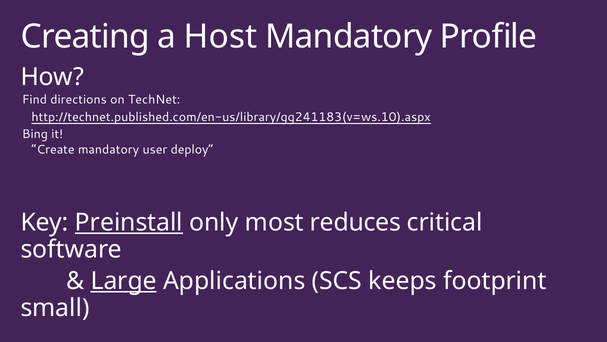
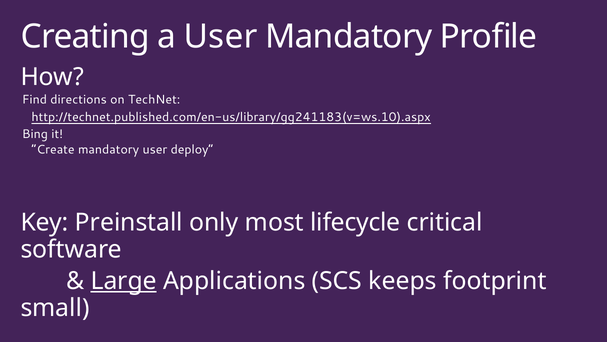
a Host: Host -> User (221, 37)
Preinstall underline: present -> none (129, 222)
reduces: reduces -> lifecycle (355, 222)
